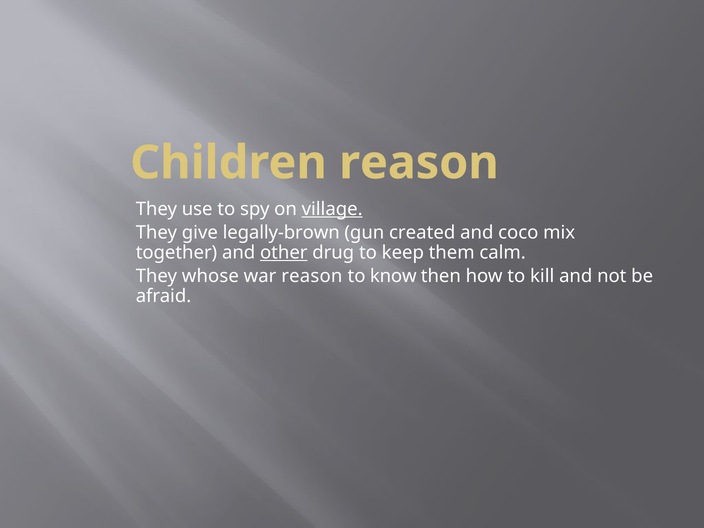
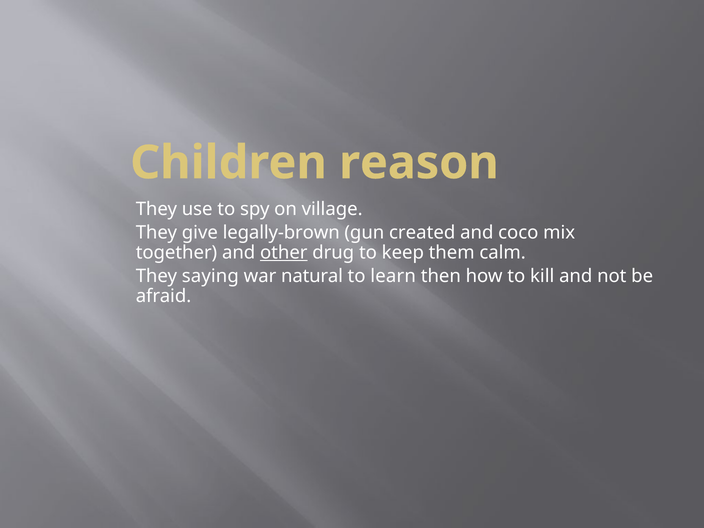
village underline: present -> none (332, 209)
whose: whose -> saying (210, 276)
war reason: reason -> natural (312, 276)
know: know -> learn (393, 276)
